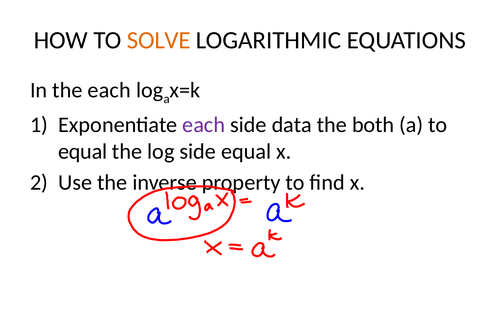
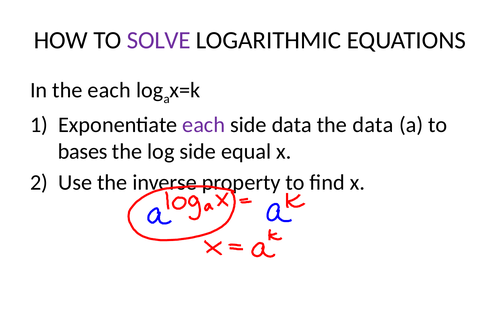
SOLVE colour: orange -> purple (159, 40)
the both: both -> data (373, 125)
equal: equal -> bases (83, 152)
